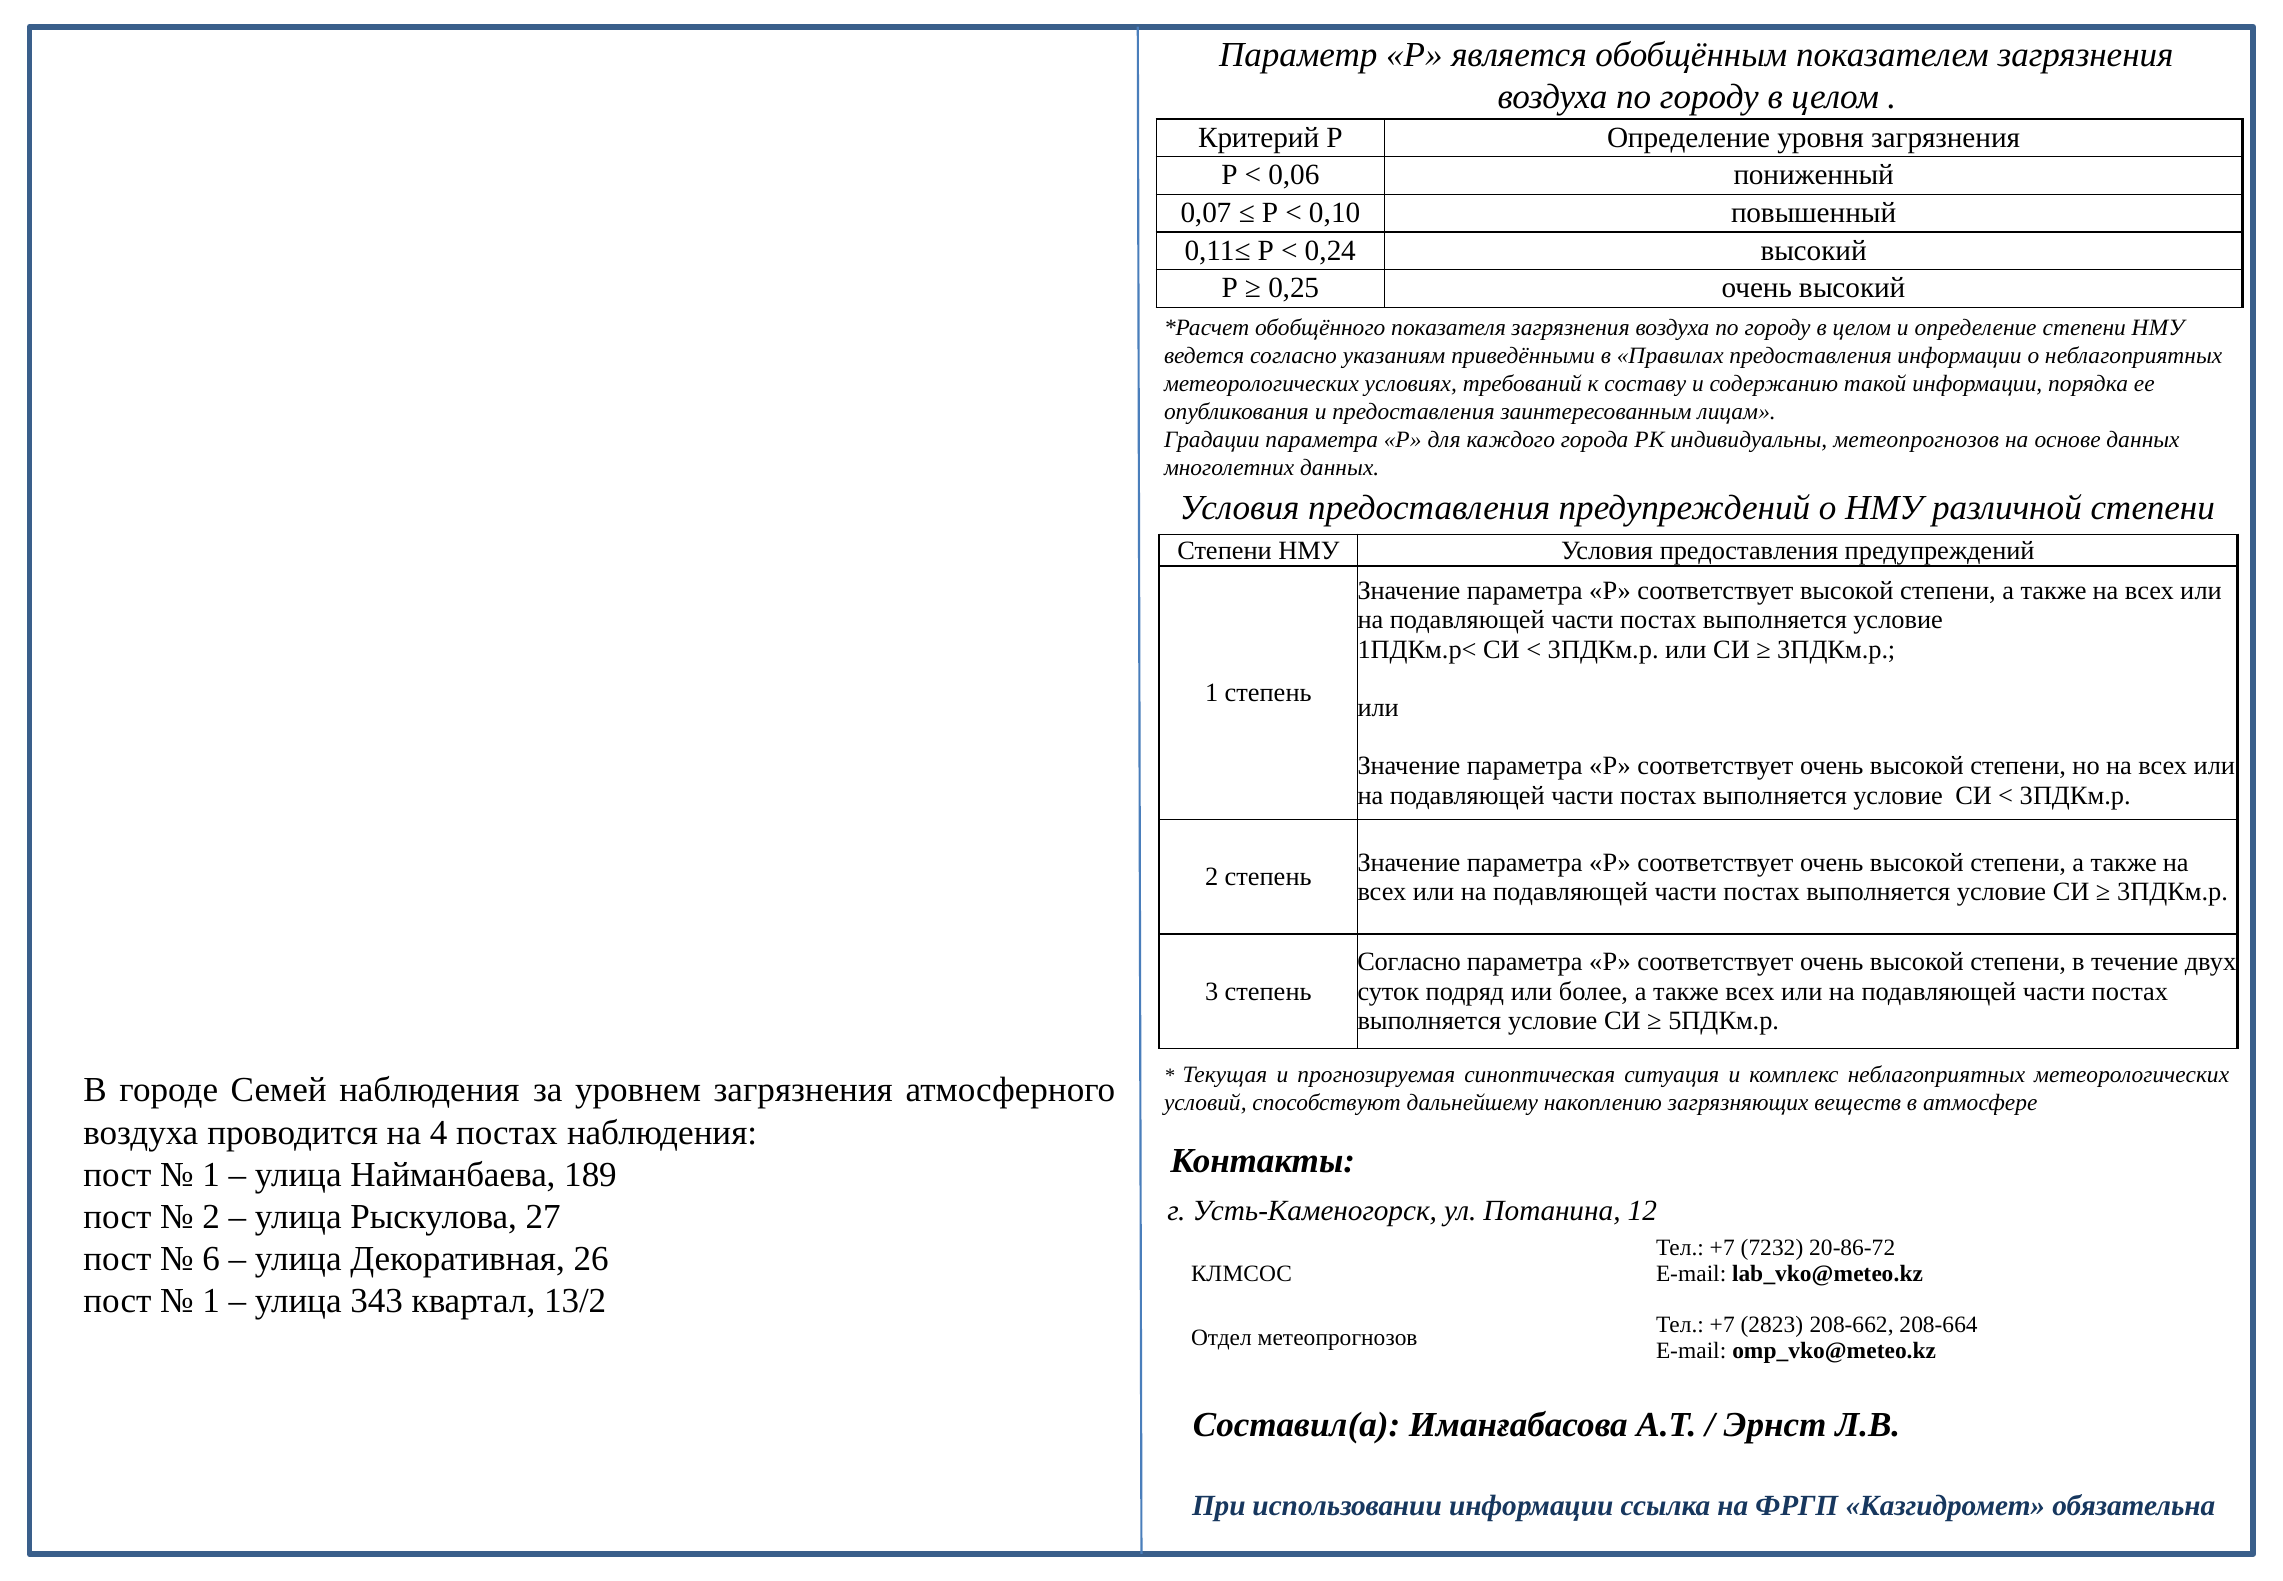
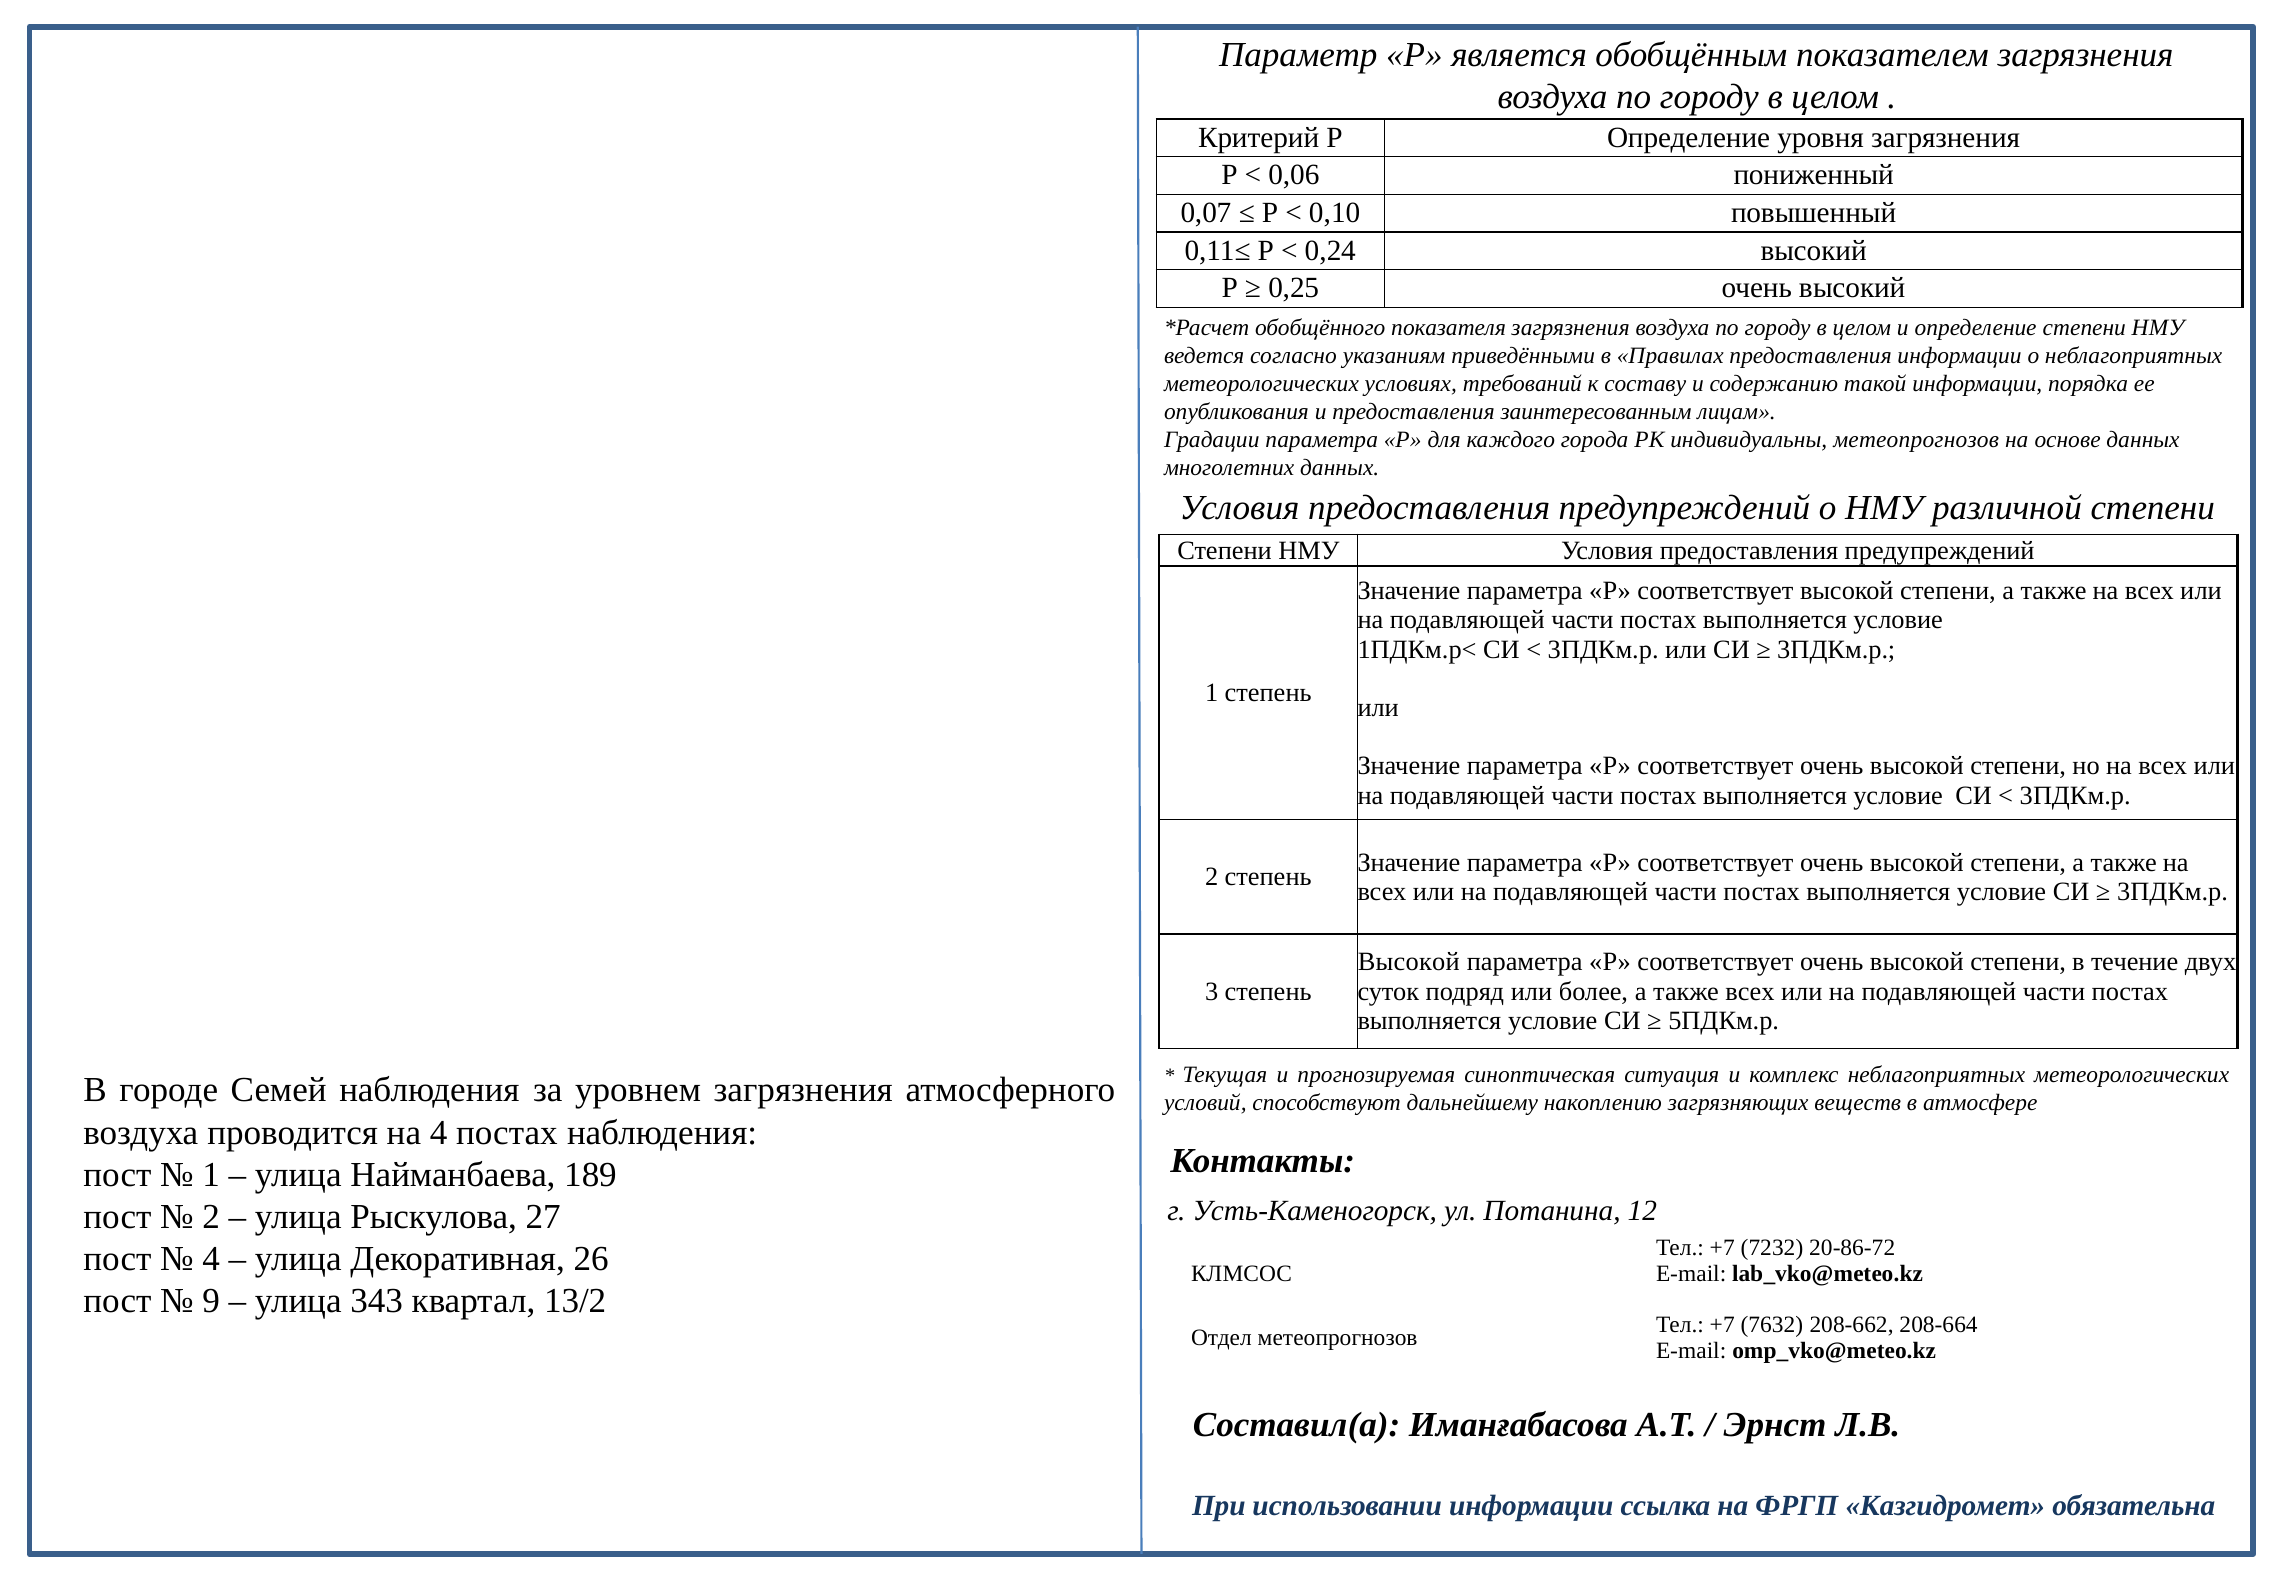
Согласно: Согласно -> Высокой (1409, 962)
6: 6 -> 4 (211, 1259)
1: 1 -> 9 (211, 1301)
2823: 2823 -> 7632 (1772, 1324)
